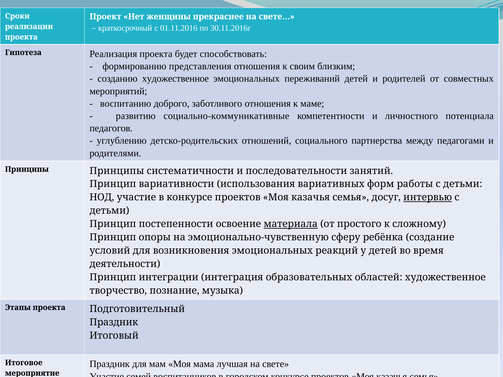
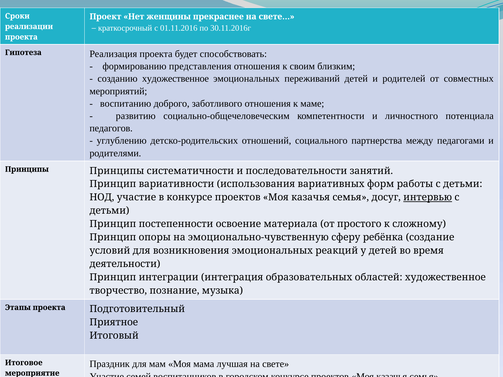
социально-коммуникативные: социально-коммуникативные -> социально-общечеловеческим (226, 116)
материала underline: present -> none (291, 224)
Праздник: Праздник -> Приятное (114, 323)
